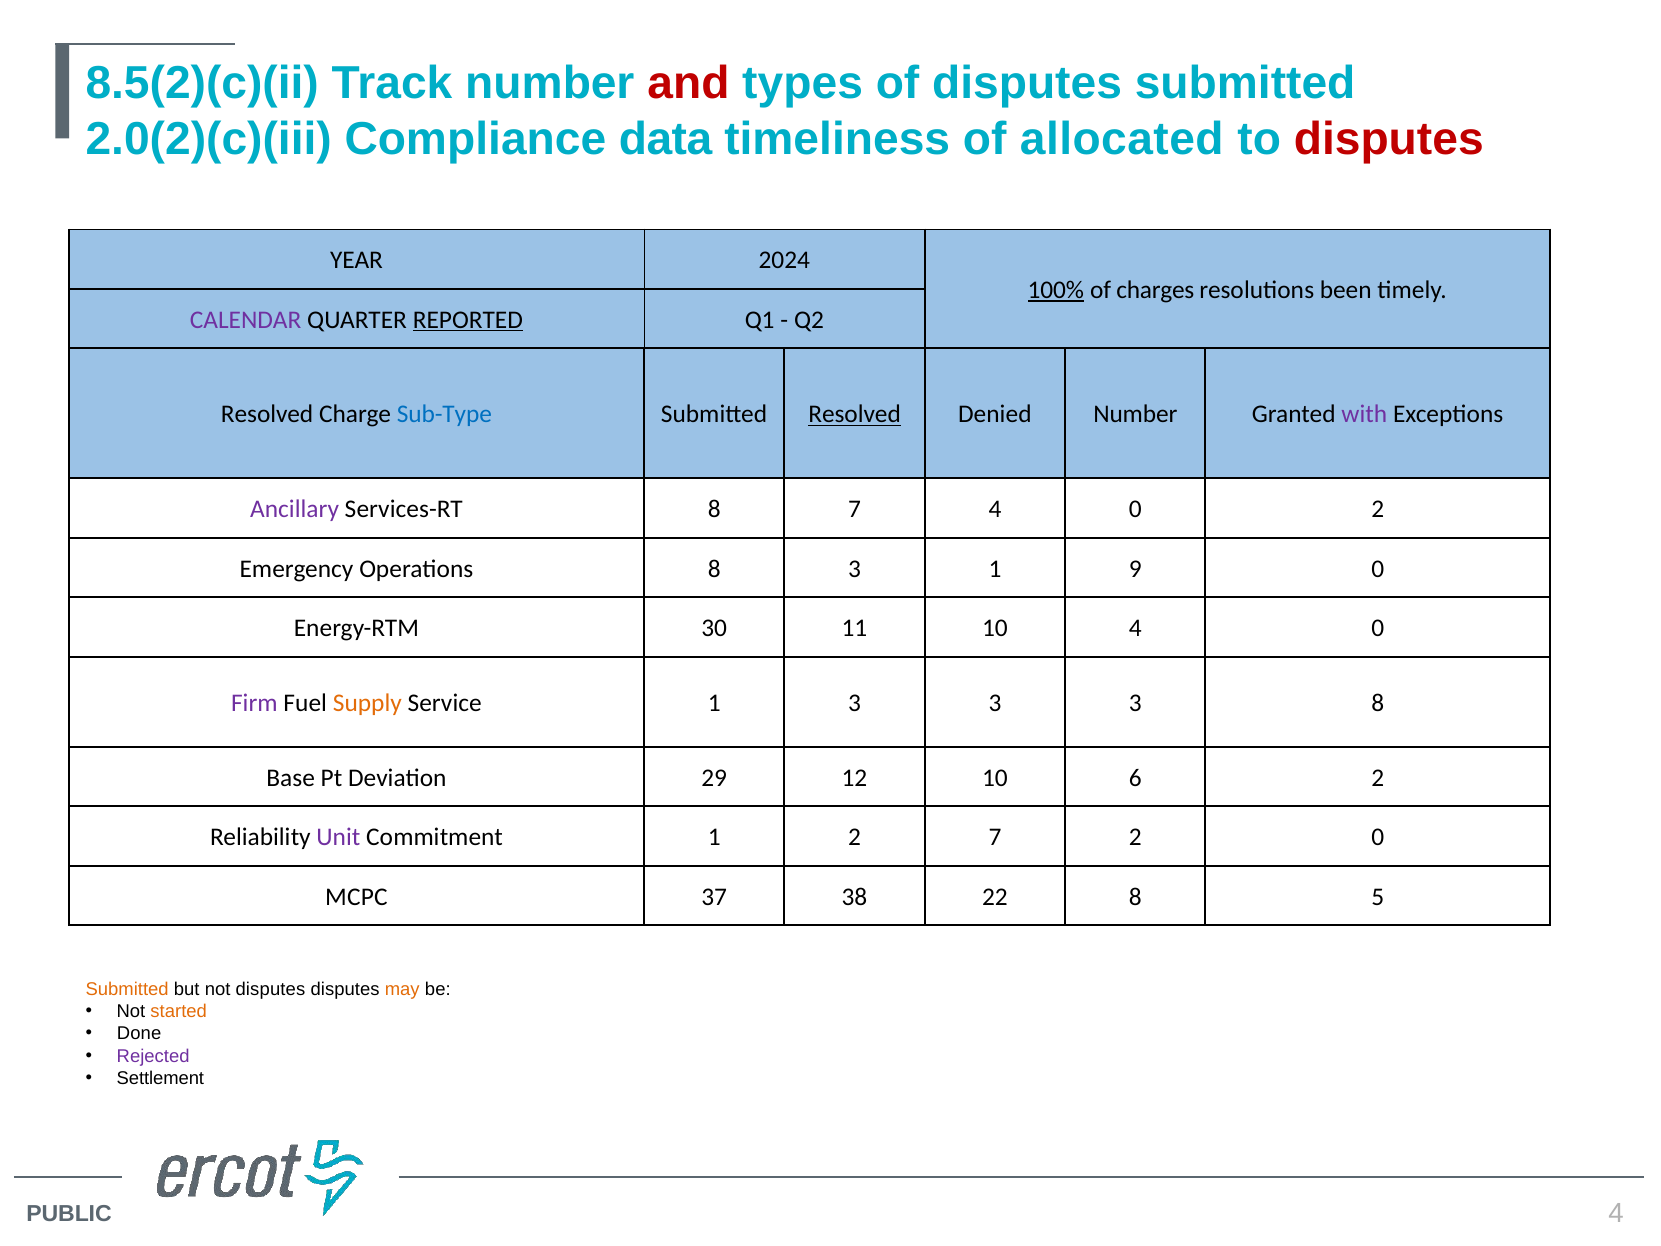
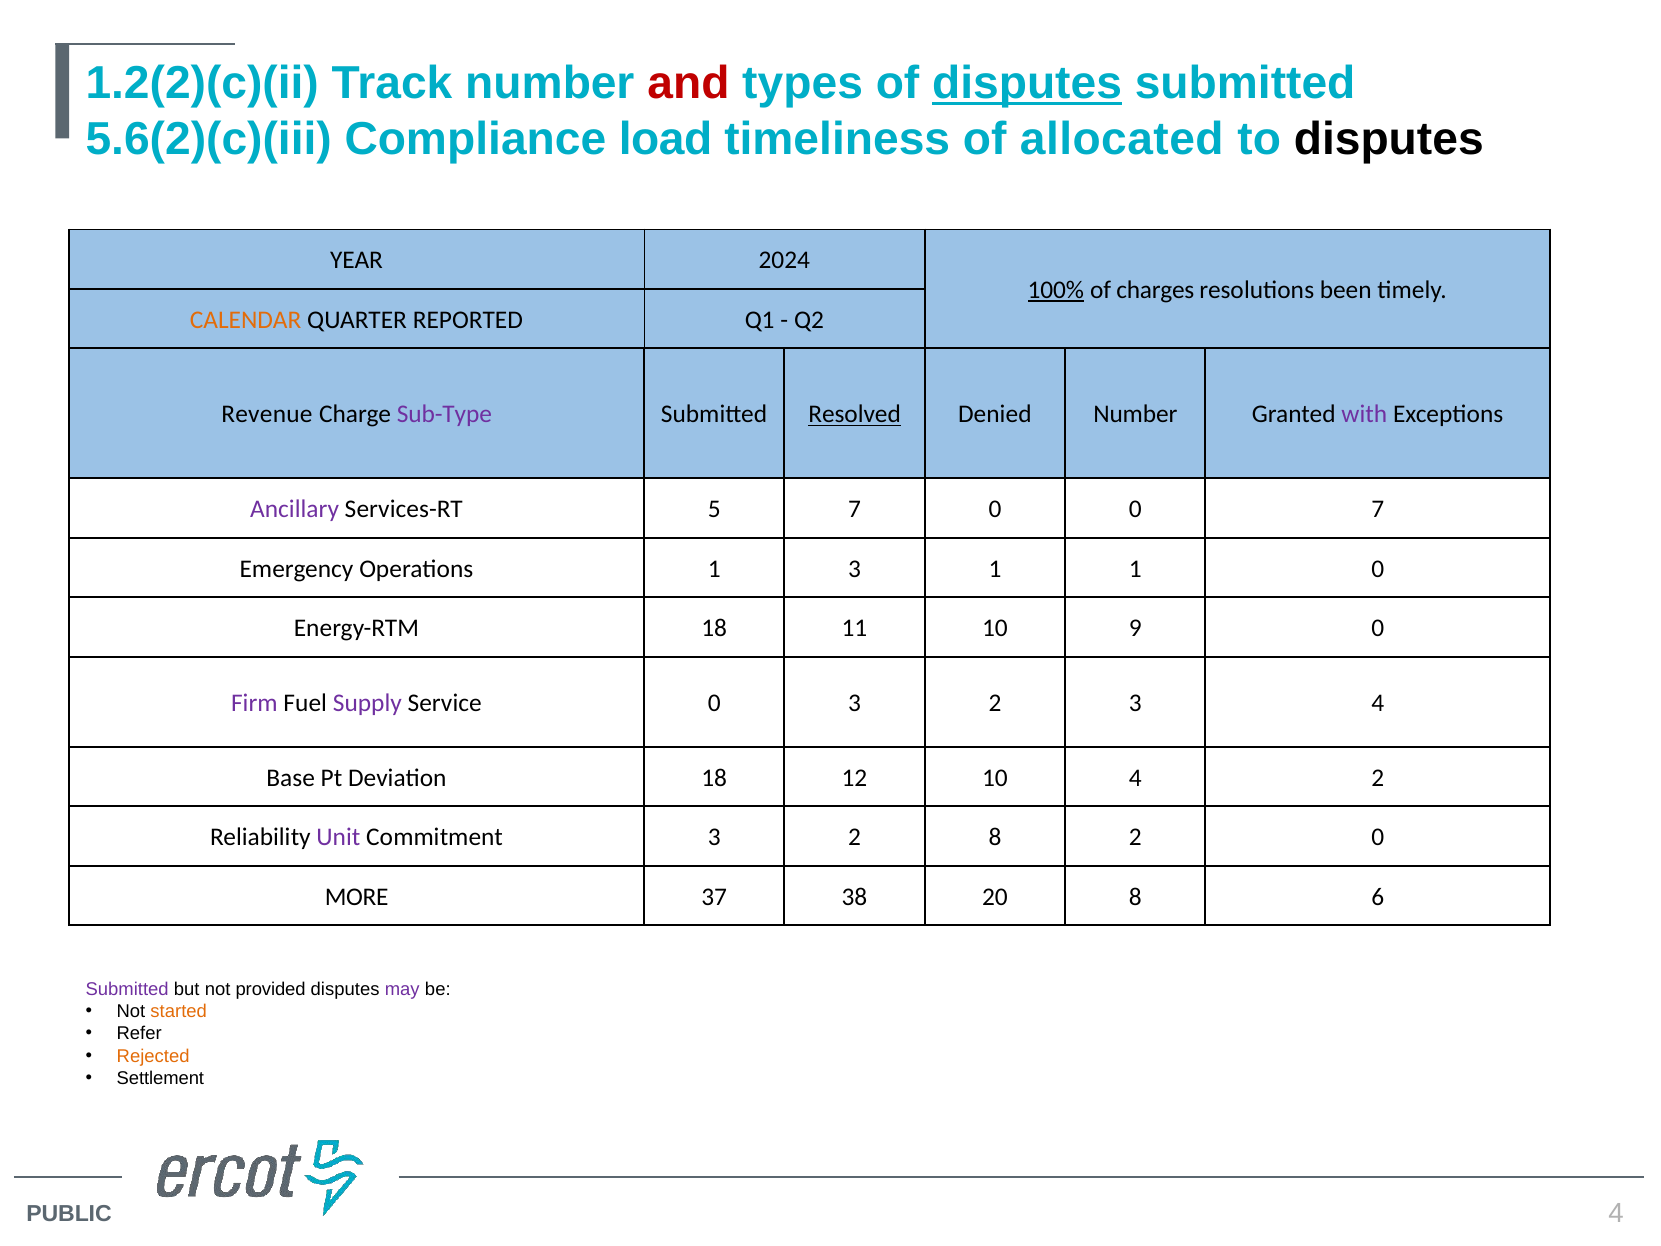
8.5(2)(c)(ii: 8.5(2)(c)(ii -> 1.2(2)(c)(ii (202, 83)
disputes underline: none -> present (1027, 83)
2.0(2)(c)(iii: 2.0(2)(c)(iii -> 5.6(2)(c)(iii (209, 139)
data: data -> load (666, 139)
disputes colour: red -> black (1389, 139)
CALENDAR colour: purple -> orange (246, 320)
REPORTED underline: present -> none (468, 320)
Resolved: Resolved -> Revenue (267, 414)
Sub-Type colour: blue -> purple (444, 414)
Services-RT 8: 8 -> 5 (714, 509)
7 4: 4 -> 0 (995, 509)
0 2: 2 -> 7 (1378, 509)
Operations 8: 8 -> 1 (714, 569)
1 9: 9 -> 1 (1135, 569)
Energy-RTM 30: 30 -> 18 (714, 628)
10 4: 4 -> 9 (1135, 628)
Supply colour: orange -> purple (367, 703)
Service 1: 1 -> 0 (714, 703)
3: 3 -> 2 (995, 703)
3 8: 8 -> 4 (1378, 703)
Deviation 29: 29 -> 18 (714, 778)
10 6: 6 -> 4 (1135, 778)
Commitment 1: 1 -> 3 (714, 837)
2 7: 7 -> 8 (995, 837)
MCPC: MCPC -> MORE (357, 896)
22: 22 -> 20 (995, 896)
5: 5 -> 6 (1378, 896)
Submitted colour: orange -> purple (127, 989)
not disputes: disputes -> provided (271, 989)
may colour: orange -> purple (402, 989)
Done: Done -> Refer (139, 1034)
Rejected colour: purple -> orange (153, 1056)
